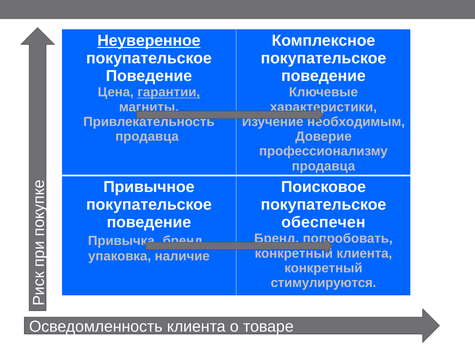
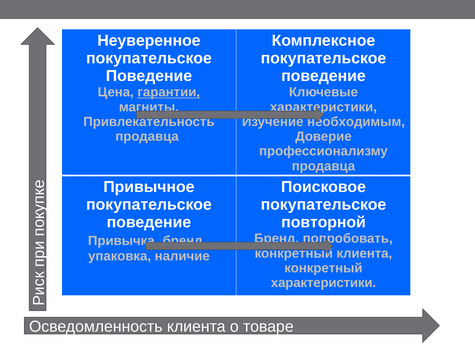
Неуверенное underline: present -> none (149, 41)
обеспечен: обеспечен -> повторной (324, 222)
стимулируются: стимулируются -> характеристики (323, 282)
